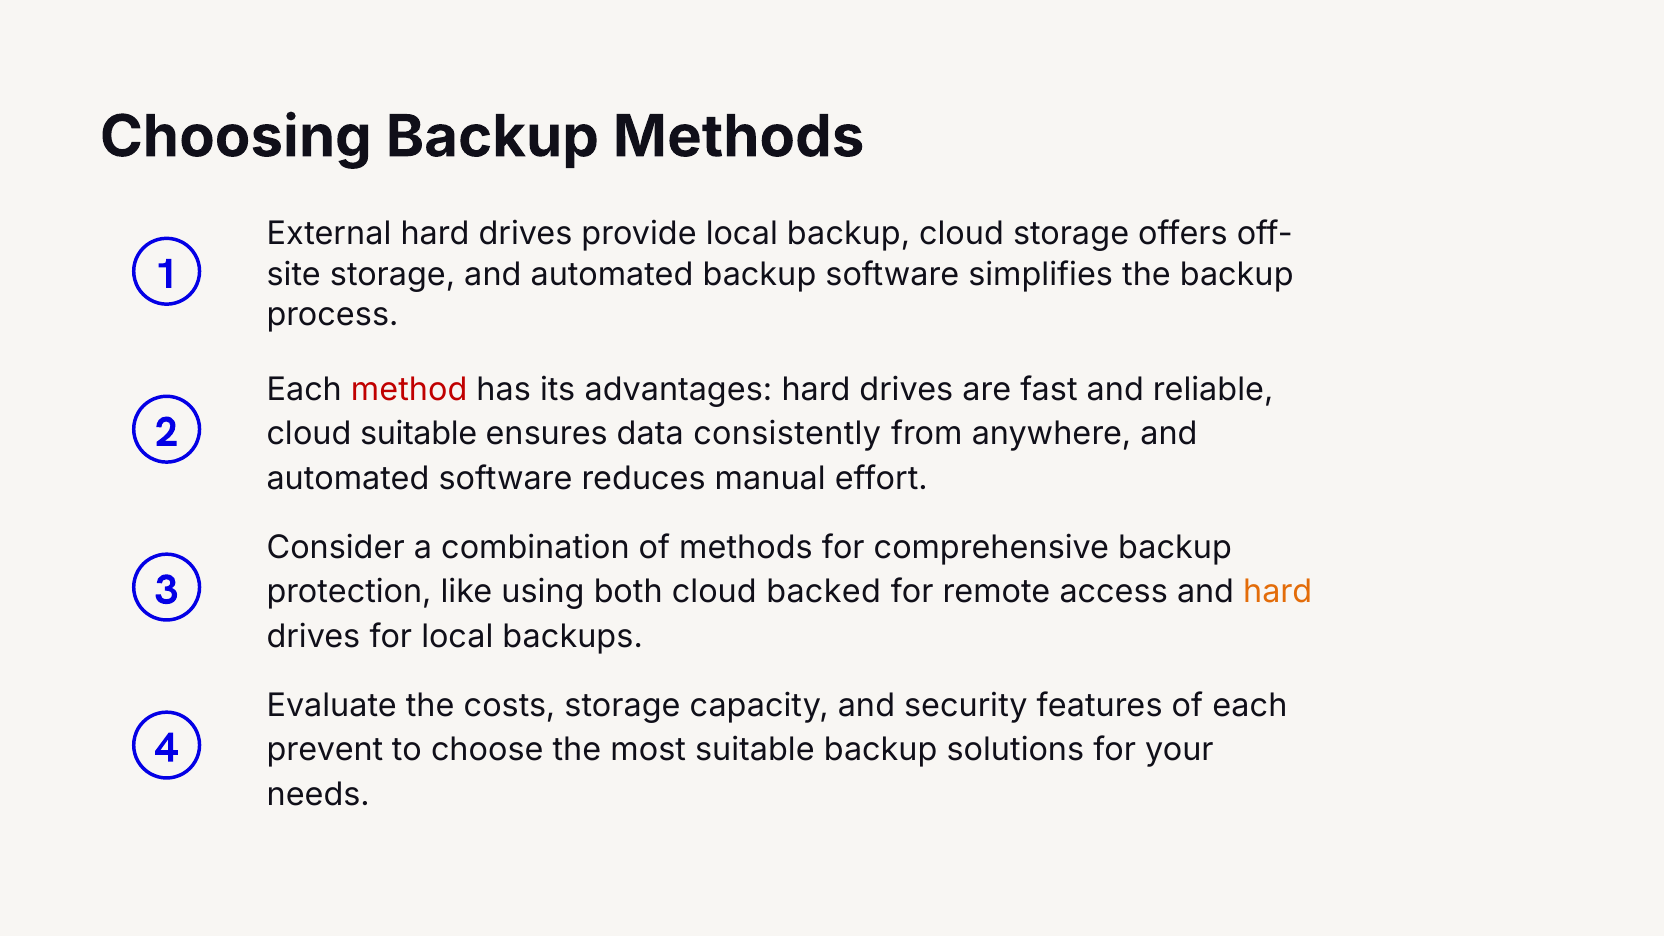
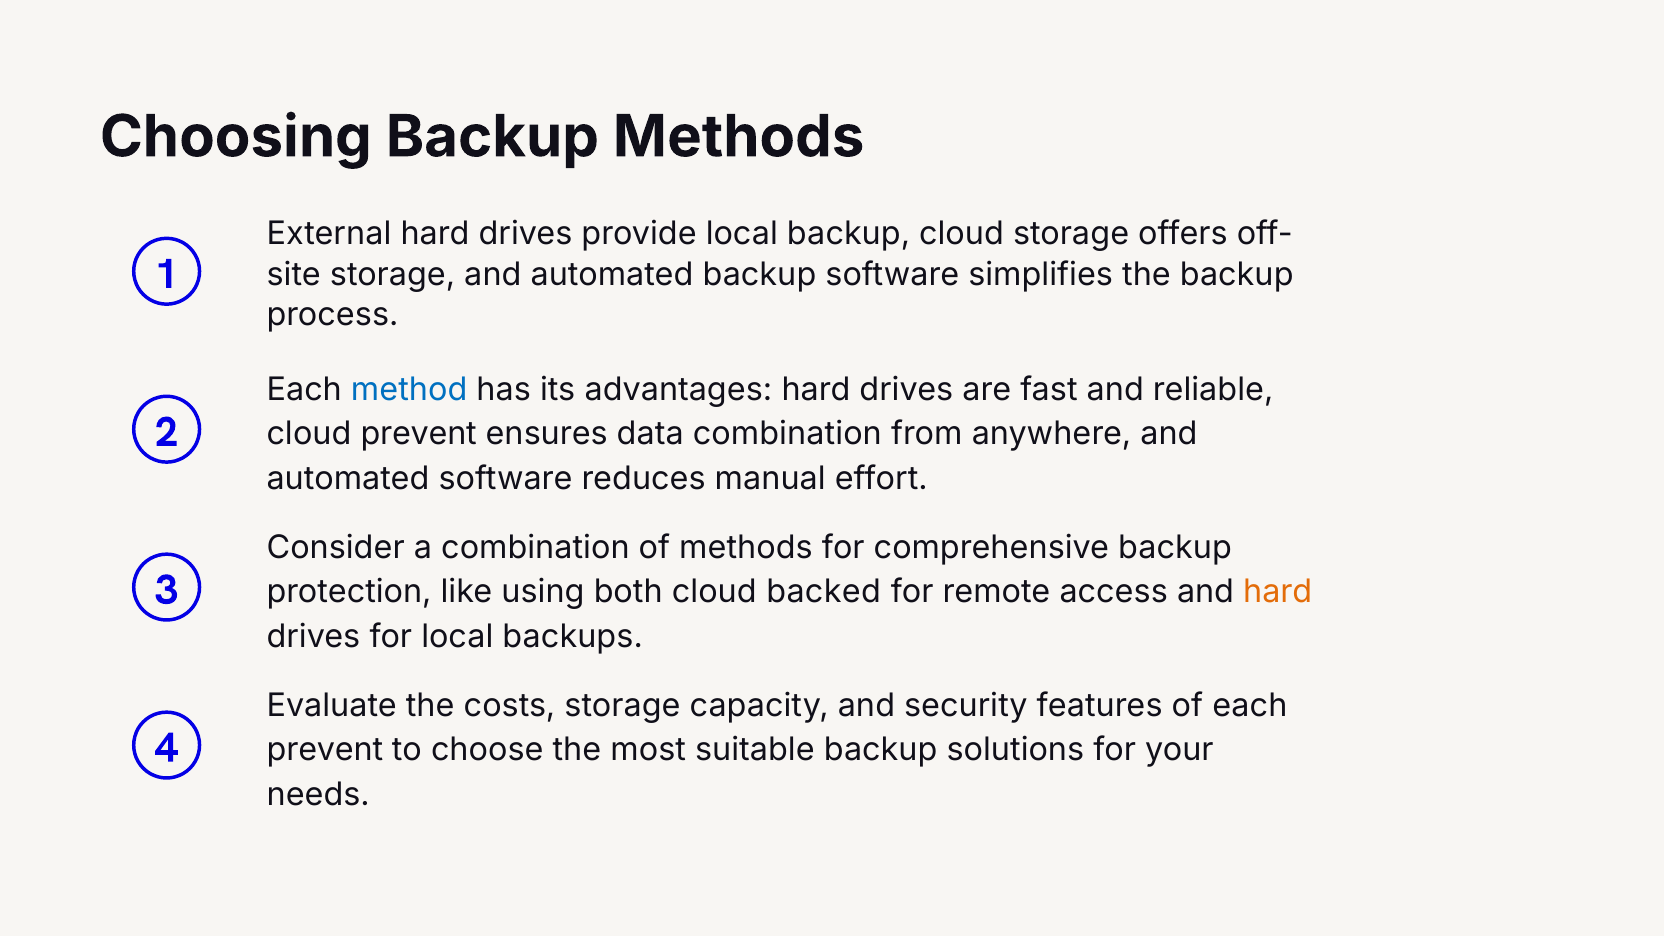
method colour: red -> blue (409, 390)
cloud suitable: suitable -> prevent (419, 434)
data consistently: consistently -> combination (787, 434)
